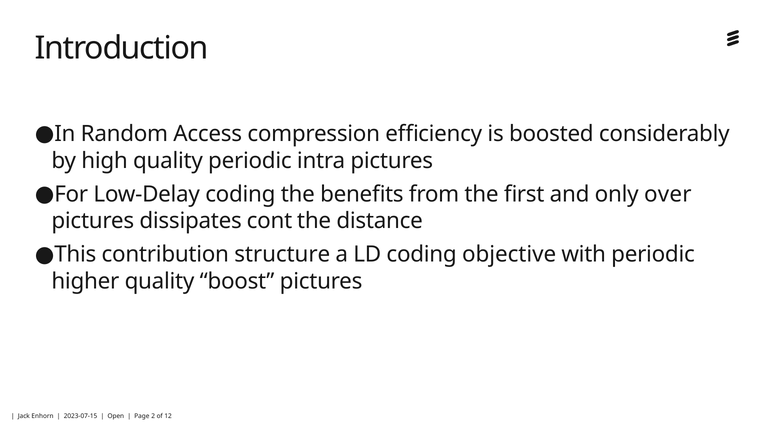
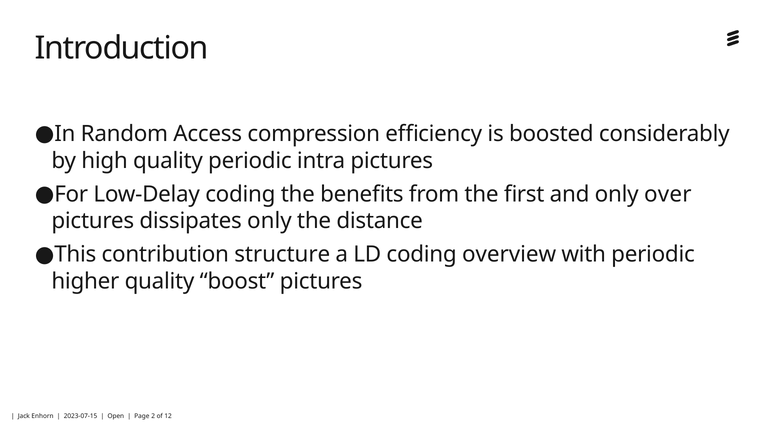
dissipates cont: cont -> only (269, 221)
objective: objective -> overview (509, 254)
